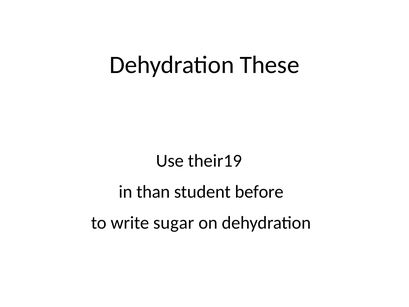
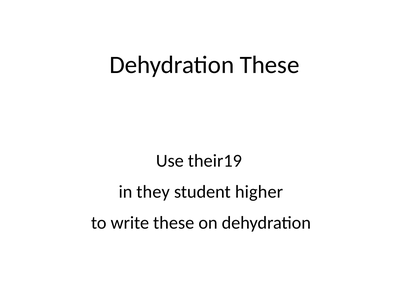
than: than -> they (153, 192)
before: before -> higher (259, 192)
write sugar: sugar -> these (174, 223)
